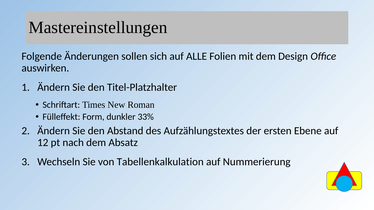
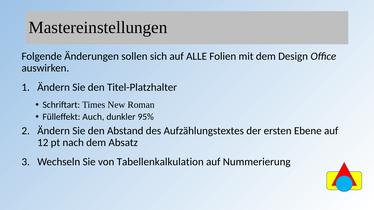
Form: Form -> Auch (93, 117)
33%: 33% -> 95% (146, 117)
